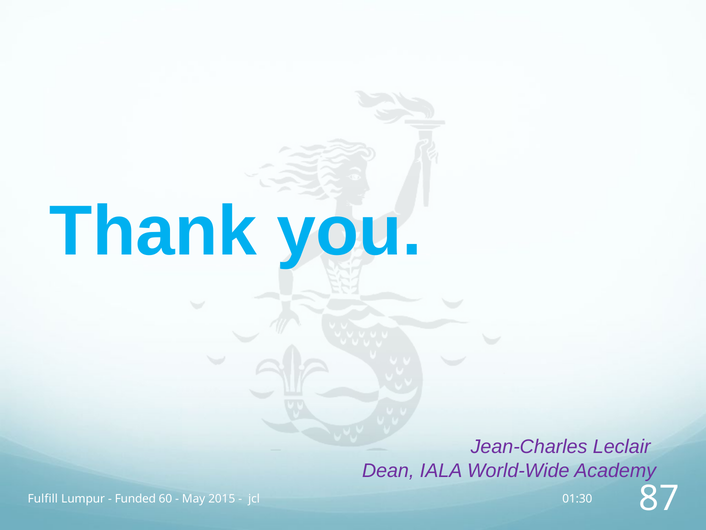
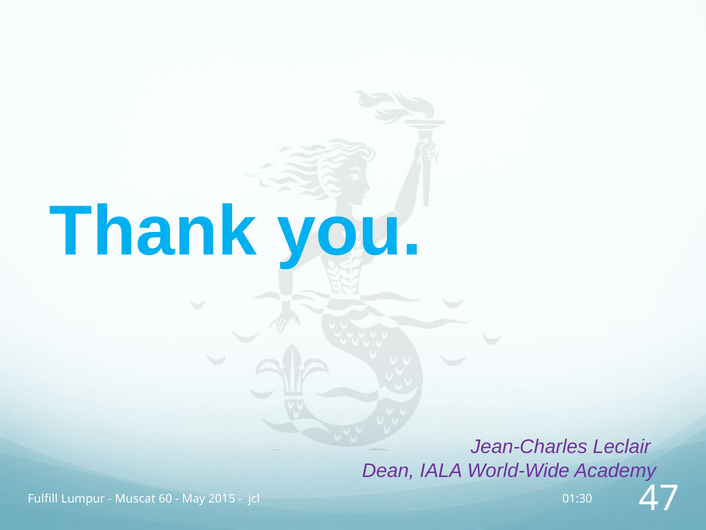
Funded: Funded -> Muscat (135, 498)
87: 87 -> 47 (659, 498)
